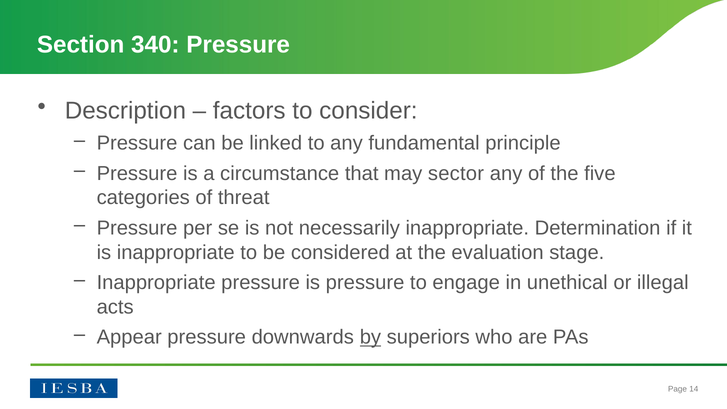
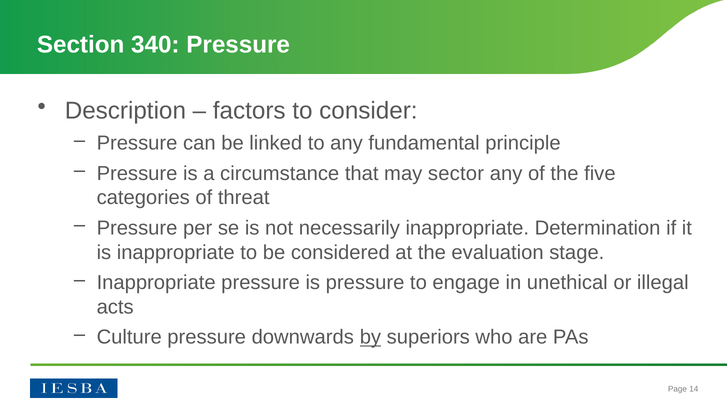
Appear: Appear -> Culture (129, 337)
